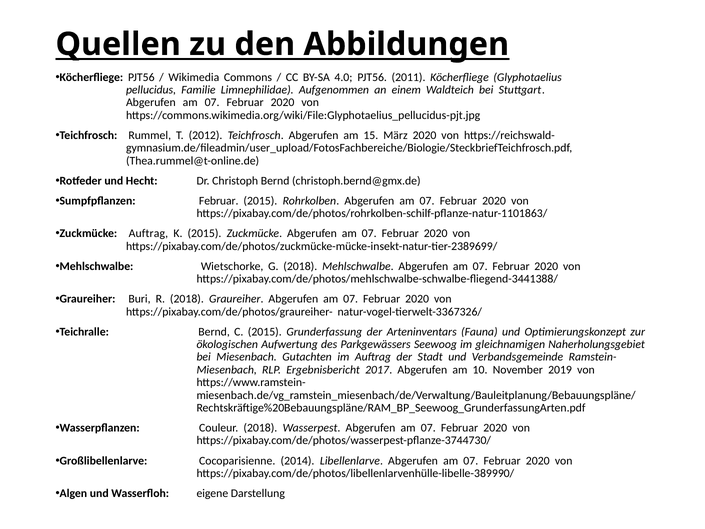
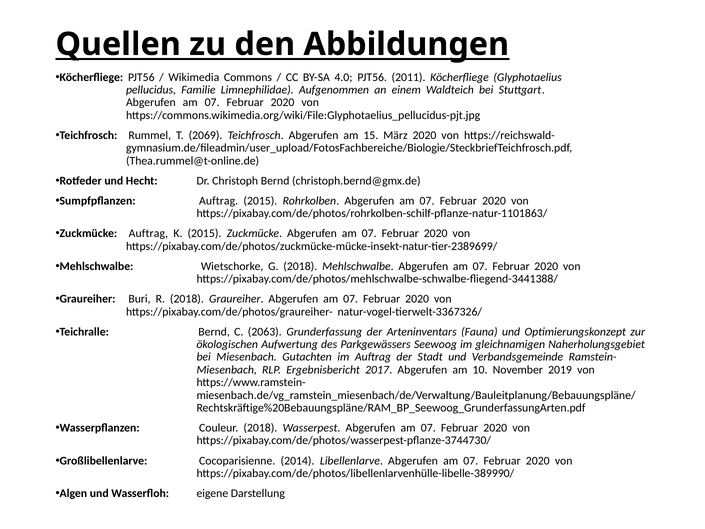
2012: 2012 -> 2069 (206, 135)
Sumpfpflanzen Februar: Februar -> Auftrag (219, 201)
C 2015: 2015 -> 2063 (265, 332)
